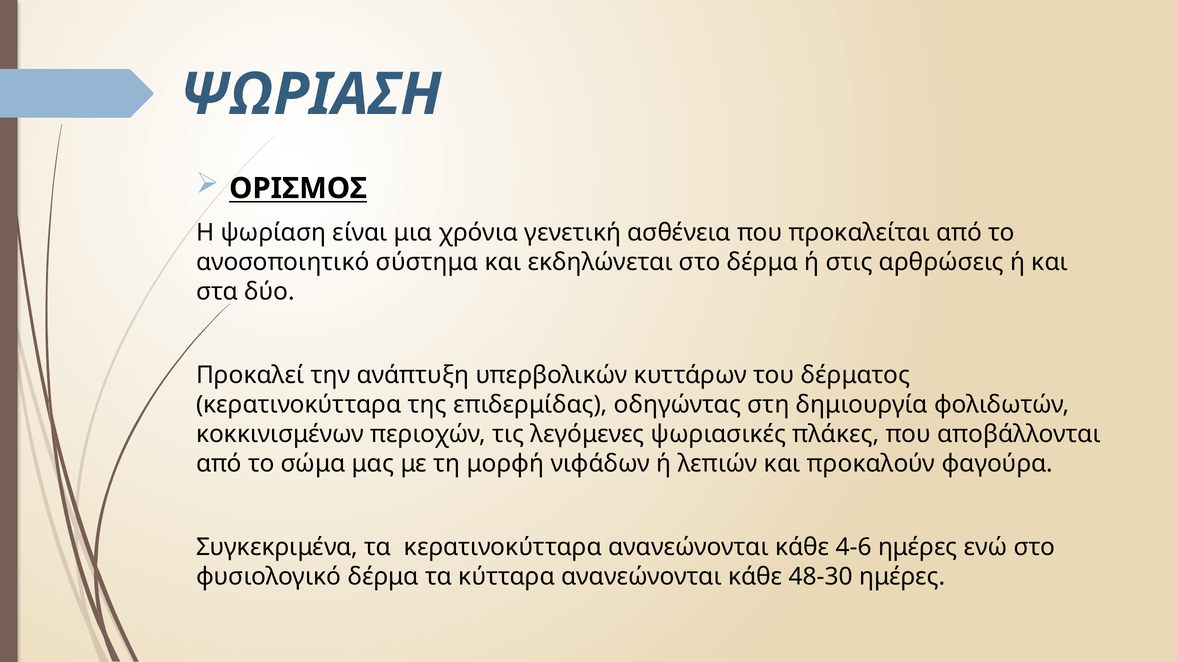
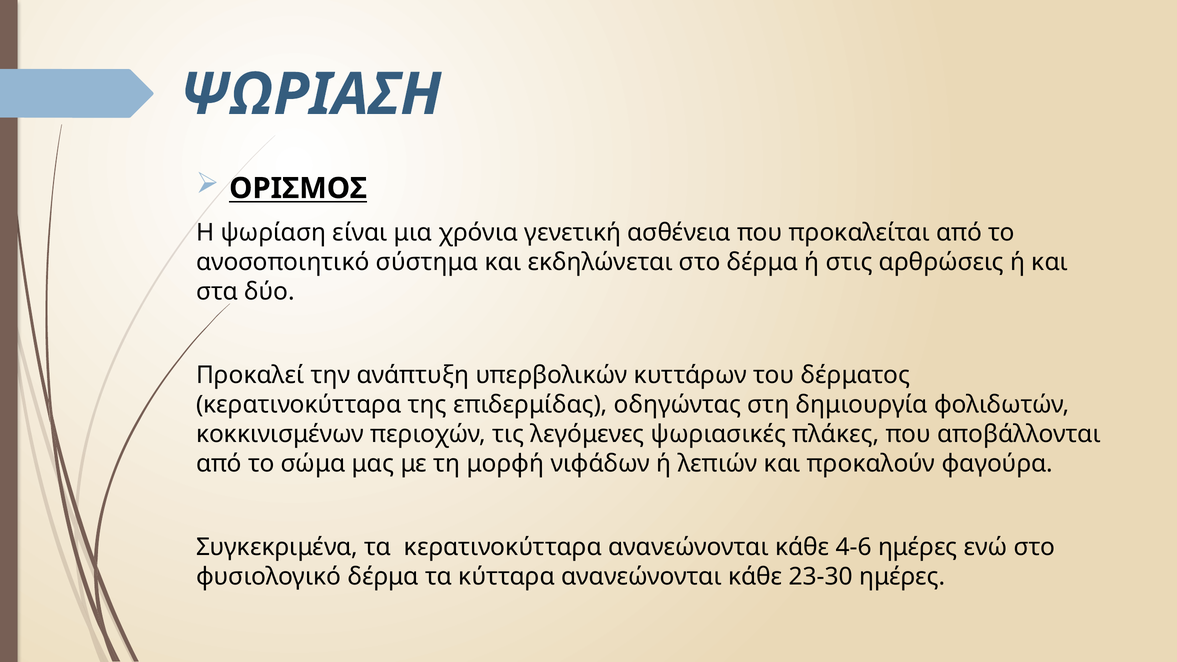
48-30: 48-30 -> 23-30 (821, 576)
